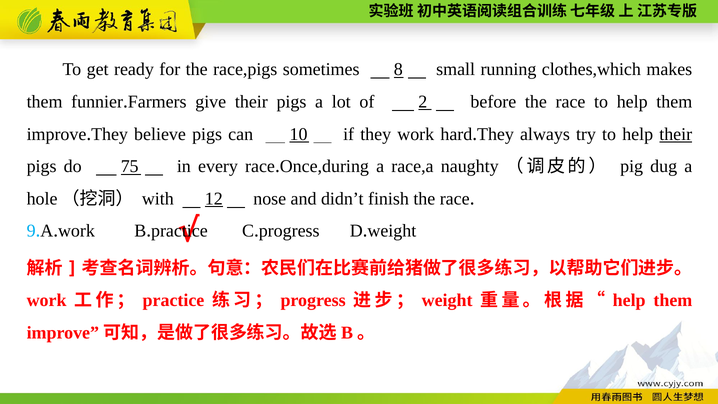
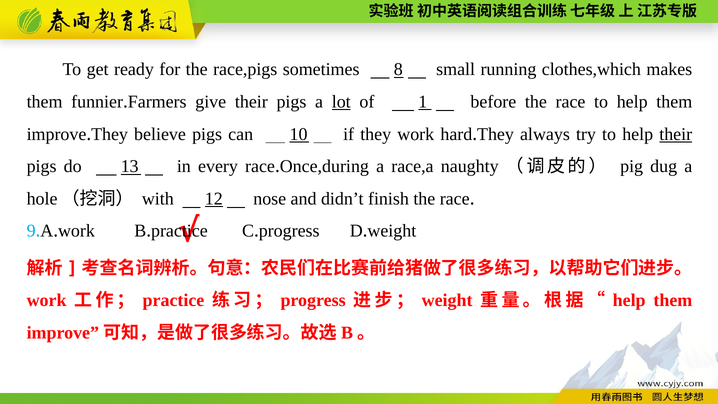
lot underline: none -> present (341, 102)
2: 2 -> 1 (423, 102)
75: 75 -> 13 (130, 166)
